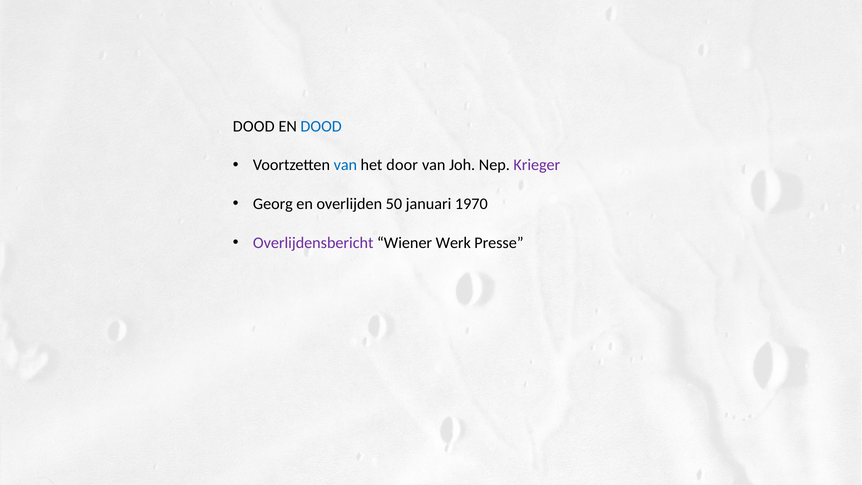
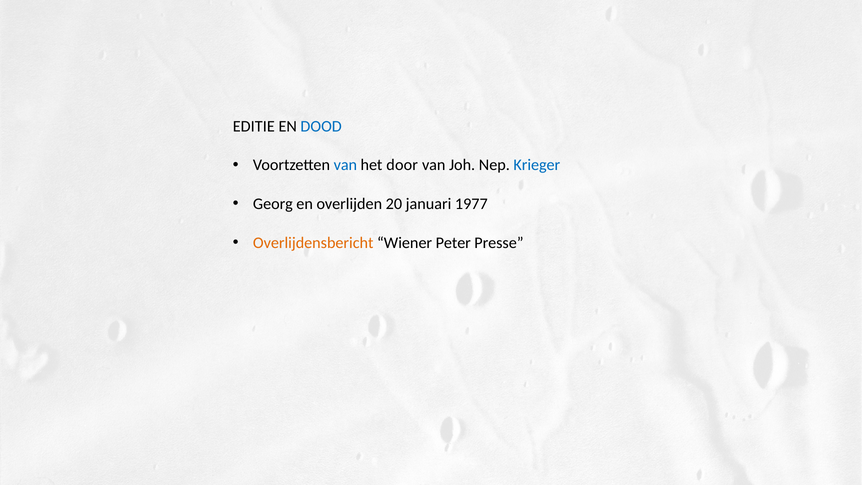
DOOD: DOOD -> EDITIE (254, 126)
Krieger colour: purple -> blue (537, 165)
50: 50 -> 20 (394, 204)
1970: 1970 -> 1977 (471, 204)
Overlijdensbericht colour: purple -> orange (313, 243)
Werk: Werk -> Peter (453, 243)
